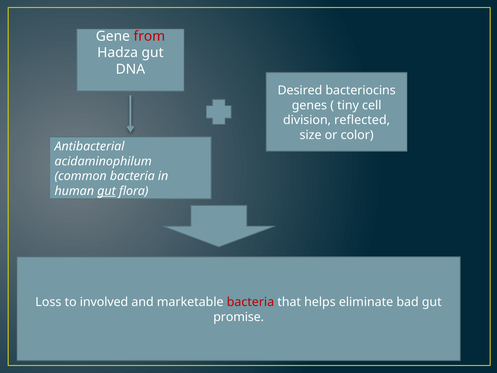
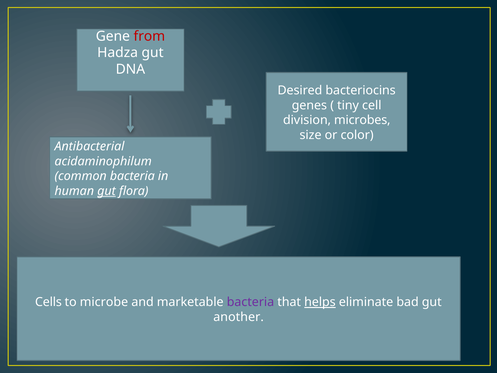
reflected: reflected -> microbes (362, 120)
Loss: Loss -> Cells (48, 302)
involved: involved -> microbe (104, 302)
bacteria colour: red -> purple (250, 302)
helps underline: none -> present (320, 302)
promise: promise -> another (239, 317)
